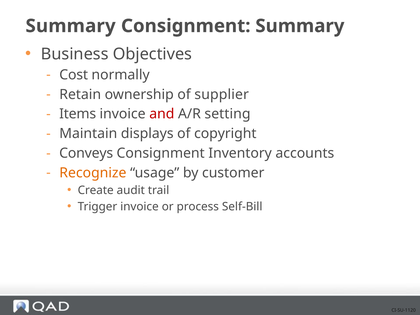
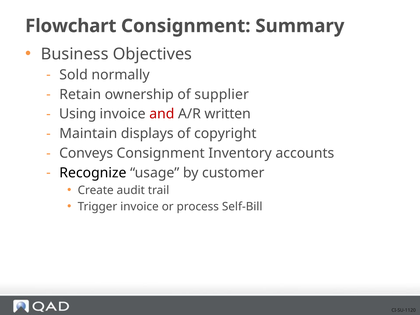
Summary: Summary -> Flowchart (71, 26)
Cost: Cost -> Sold (74, 75)
Items: Items -> Using (78, 114)
setting: setting -> written (228, 114)
Recognize colour: orange -> black (93, 173)
